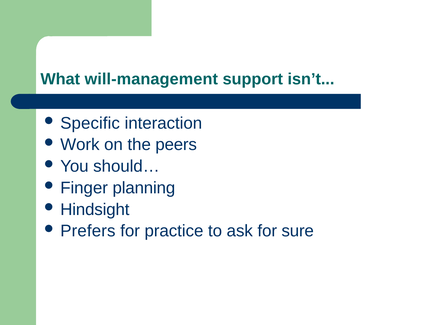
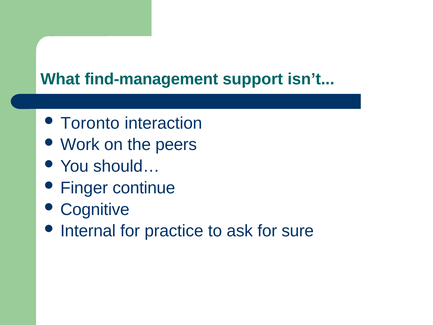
will-management: will-management -> find-management (151, 79)
Specific: Specific -> Toronto (90, 123)
planning: planning -> continue (144, 188)
Hindsight: Hindsight -> Cognitive (95, 209)
Prefers: Prefers -> Internal (88, 231)
